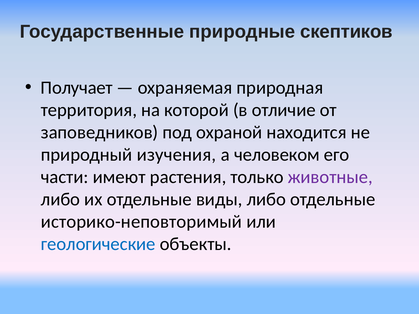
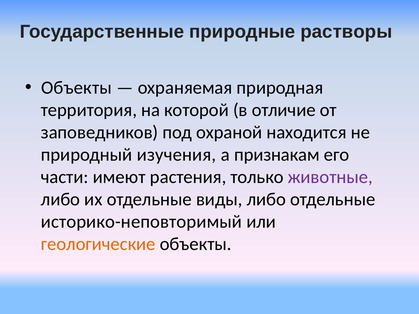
скептиков: скептиков -> растворы (346, 32)
Получает: Получает -> Объекты (77, 88)
человеком: человеком -> признакам (277, 155)
геологические colour: blue -> orange (98, 244)
